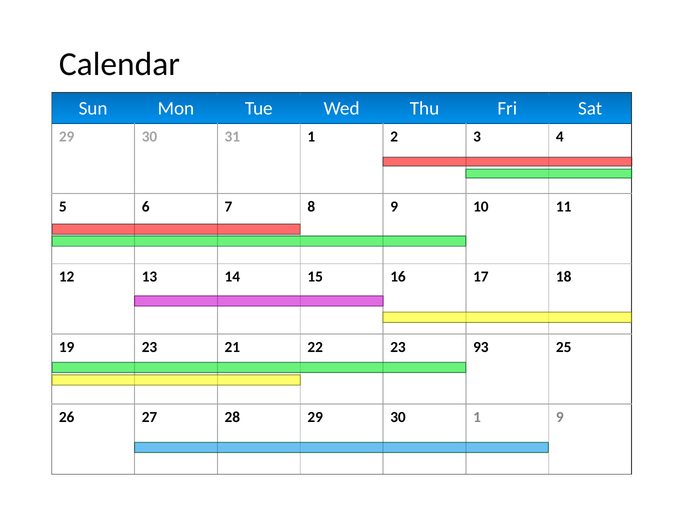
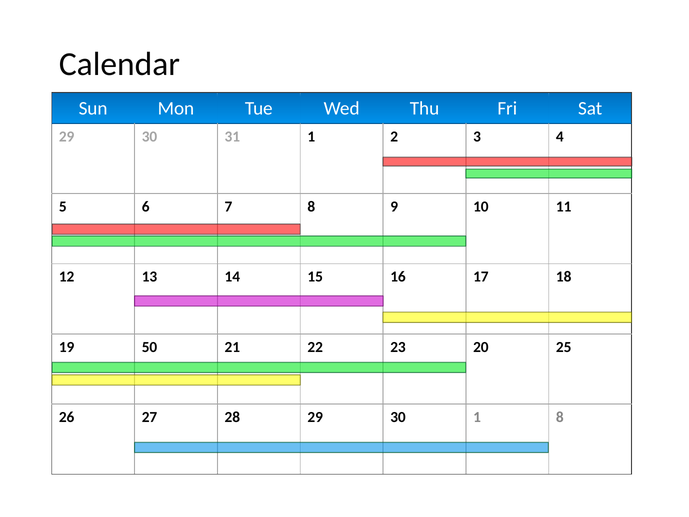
19 23: 23 -> 50 (149, 347)
93: 93 -> 20 (481, 347)
1 9: 9 -> 8 (560, 417)
